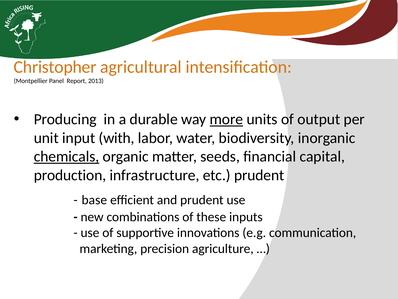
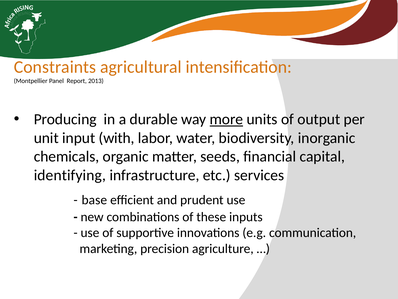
Christopher: Christopher -> Constraints (55, 67)
chemicals underline: present -> none (66, 156)
production: production -> identifying (70, 175)
etc prudent: prudent -> services (259, 175)
